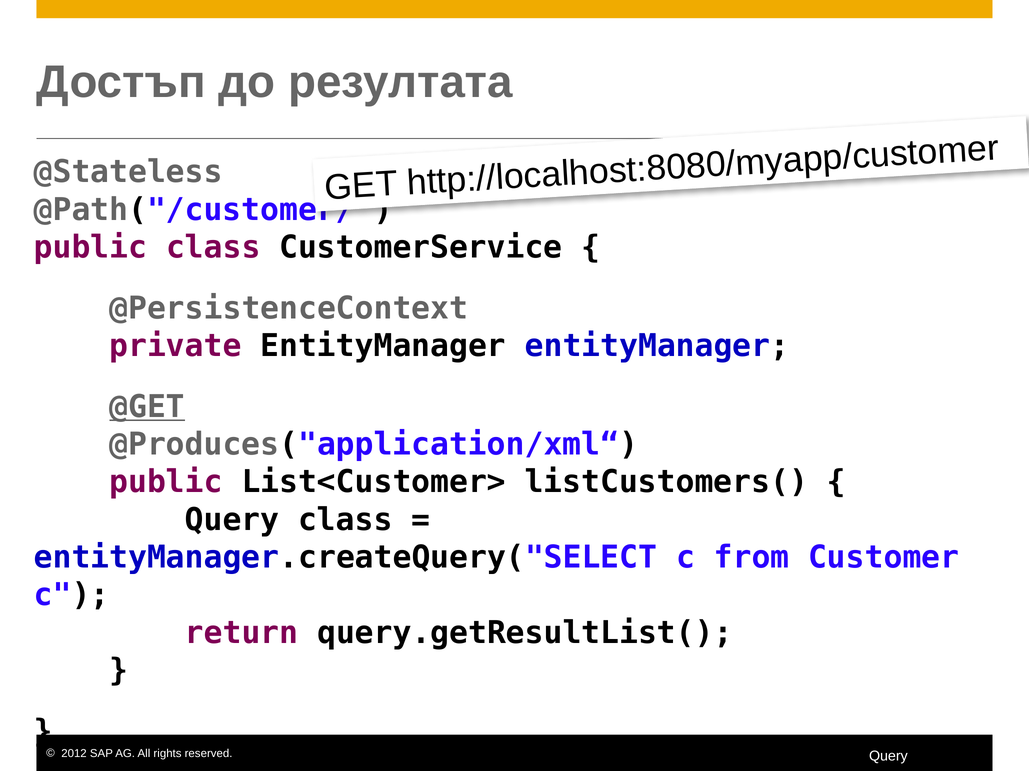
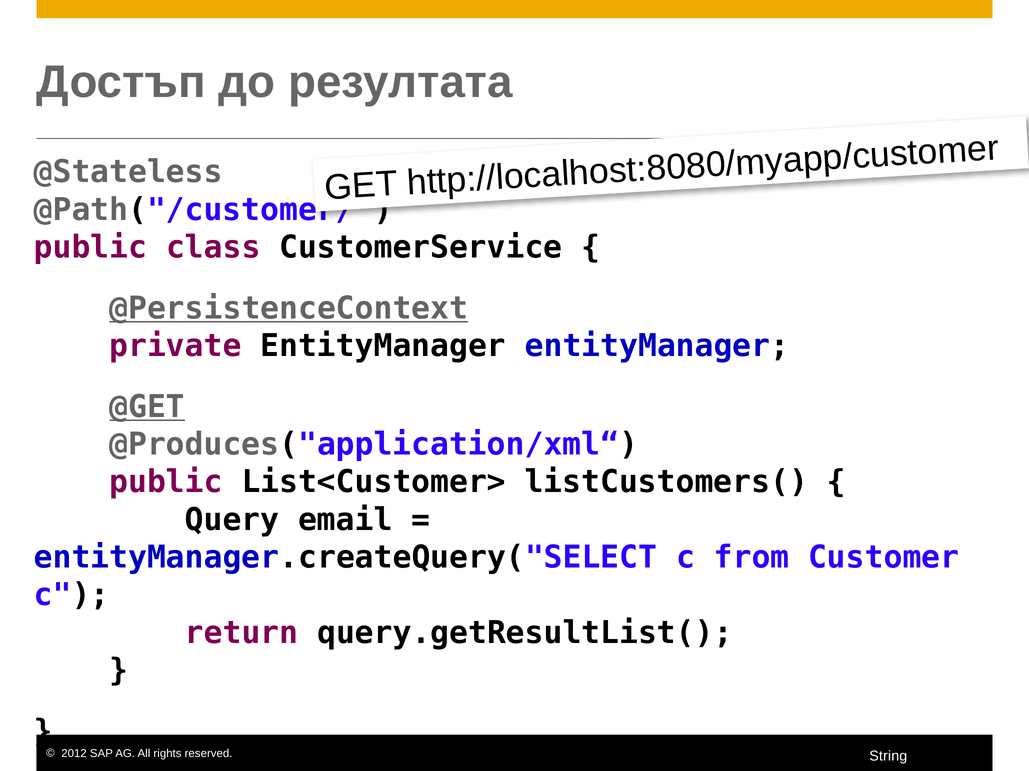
@PersistenceContext underline: none -> present (289, 308)
Query class: class -> email (345, 520)
Query: Query -> String (888, 757)
